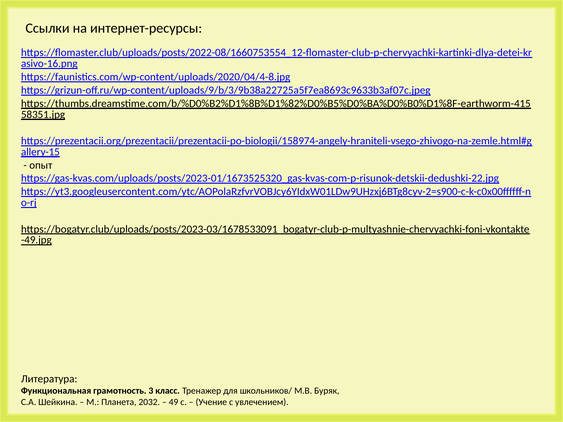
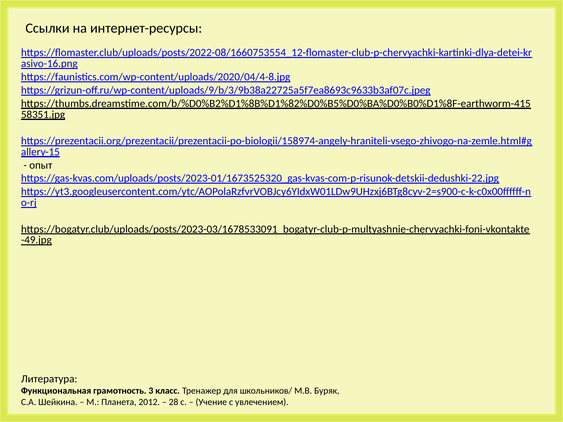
2032: 2032 -> 2012 (149, 402)
49: 49 -> 28 (174, 402)
